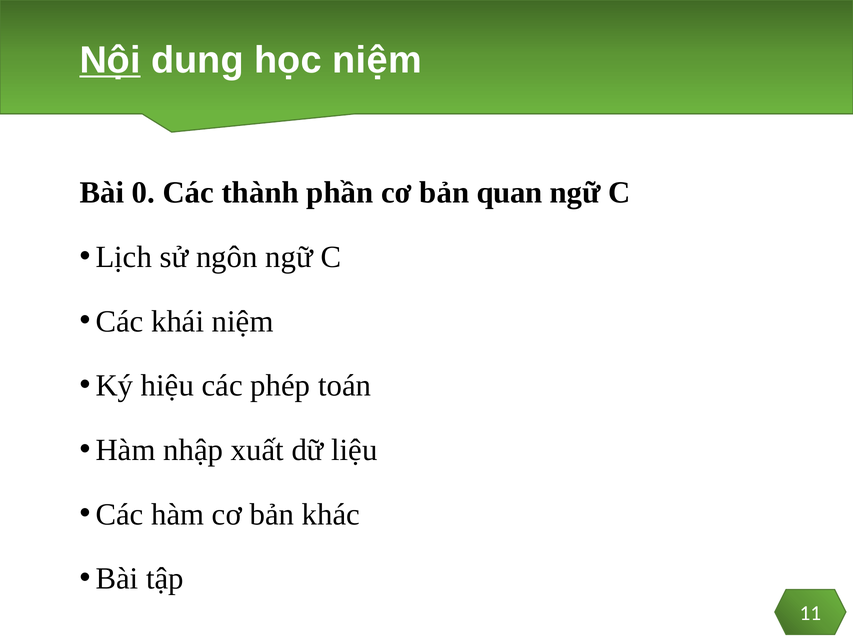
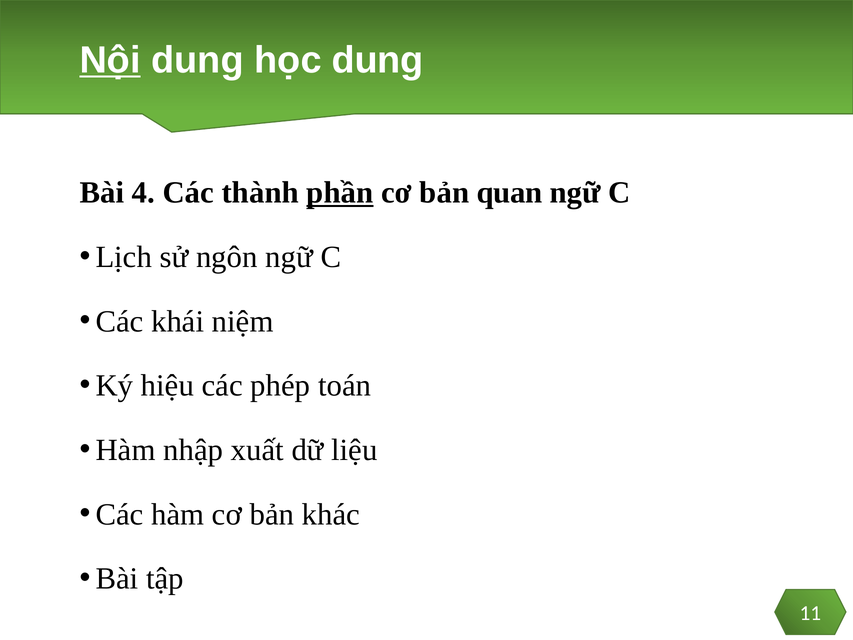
học niệm: niệm -> dung (378, 60)
0: 0 -> 4 (143, 193)
phần underline: none -> present (340, 193)
